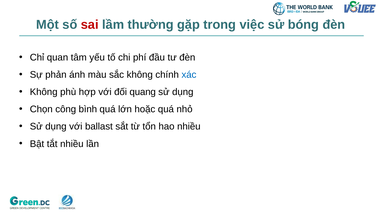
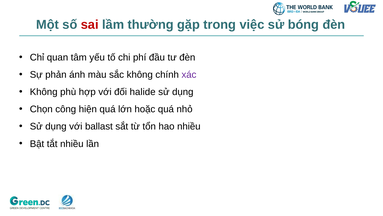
xác colour: blue -> purple (189, 75)
quang: quang -> halide (143, 92)
bình: bình -> hiện (88, 109)
